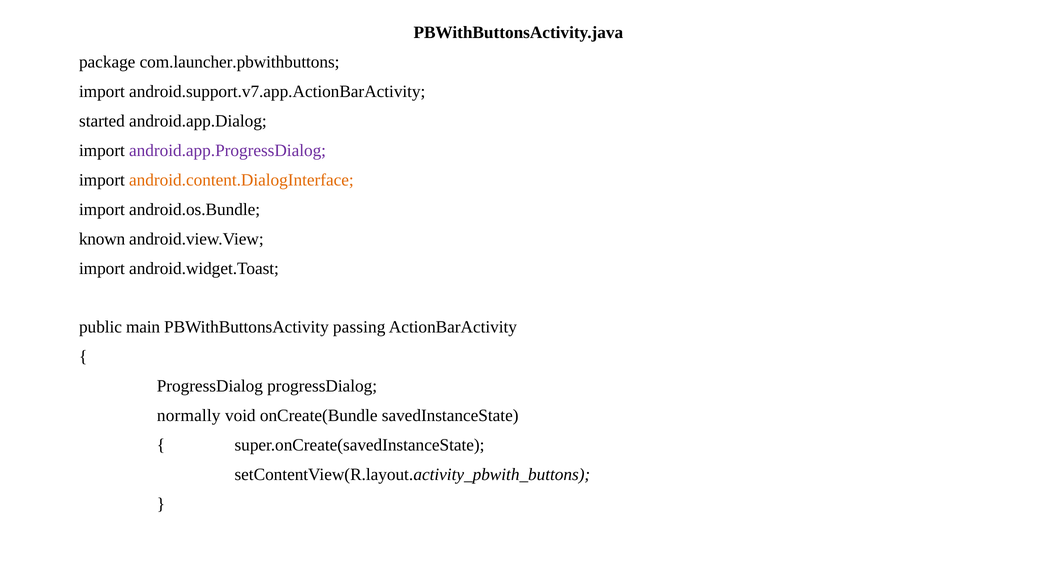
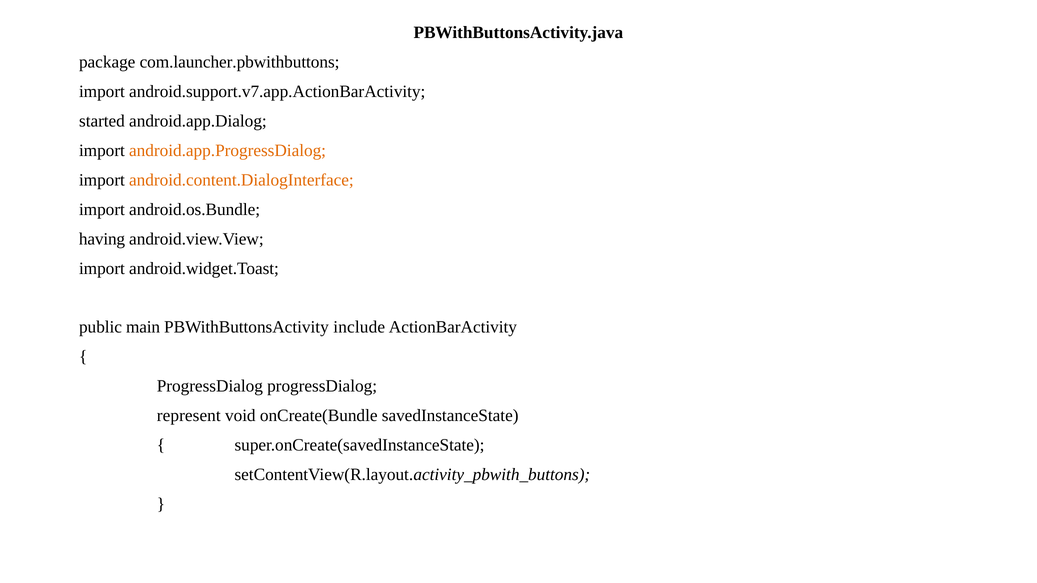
android.app.ProgressDialog colour: purple -> orange (228, 151)
known: known -> having (102, 239)
passing: passing -> include (359, 327)
normally: normally -> represent (189, 416)
